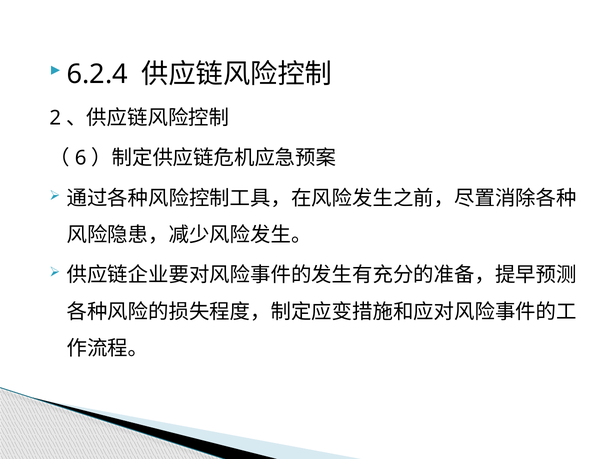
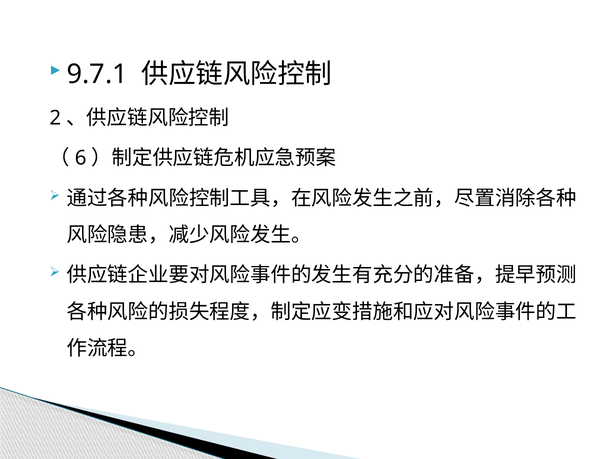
6.2.4: 6.2.4 -> 9.7.1 (97, 74)
